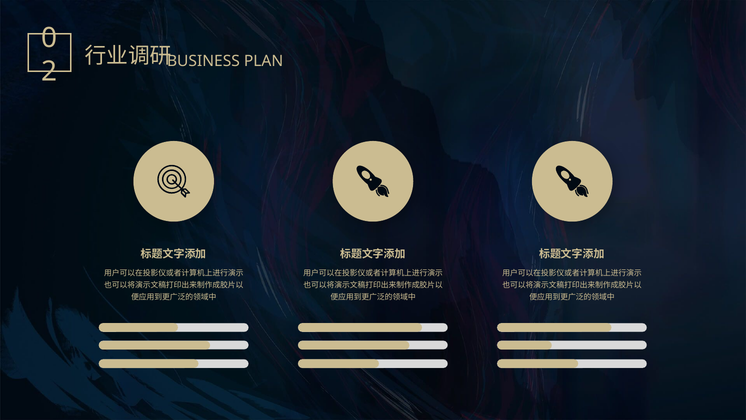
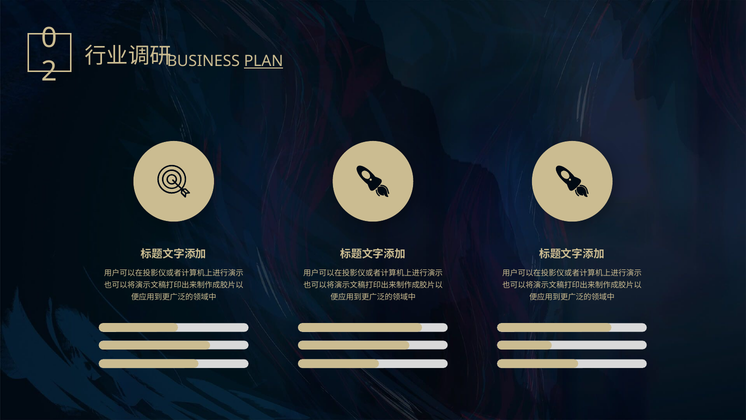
PLAN underline: none -> present (264, 61)
